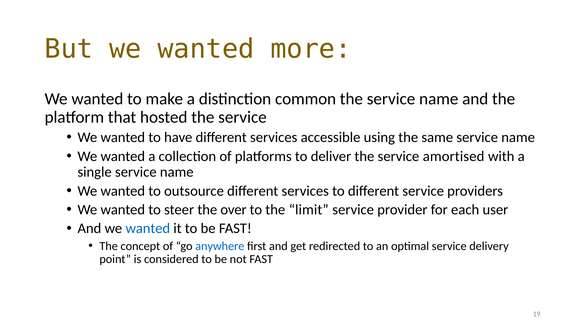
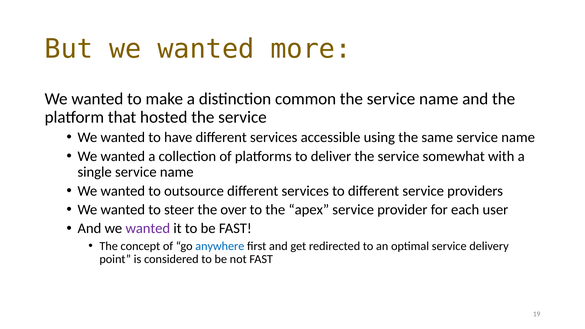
amortised: amortised -> somewhat (454, 156)
limit: limit -> apex (309, 210)
wanted colour: blue -> purple (148, 229)
